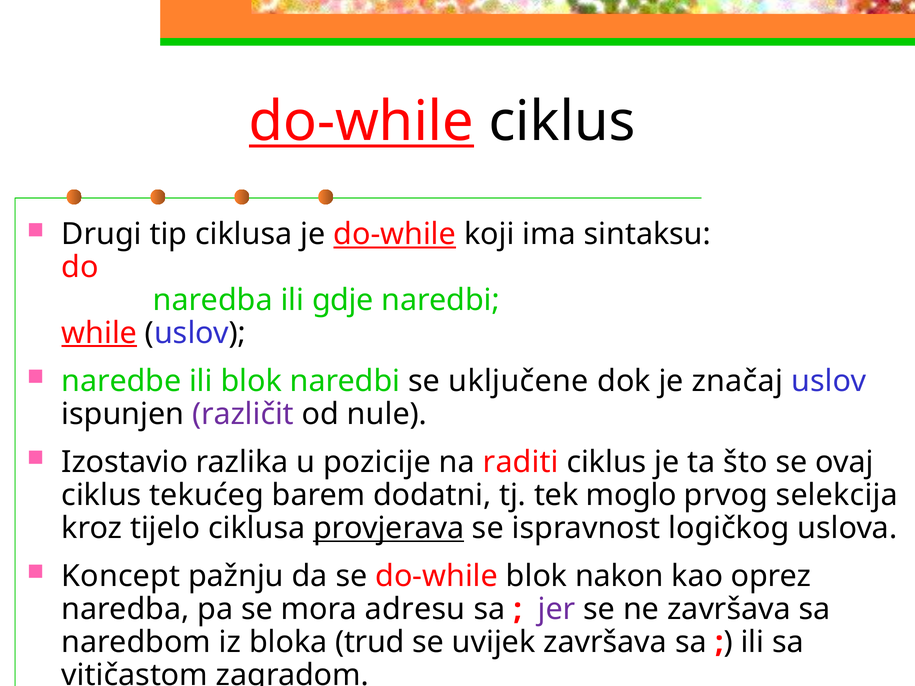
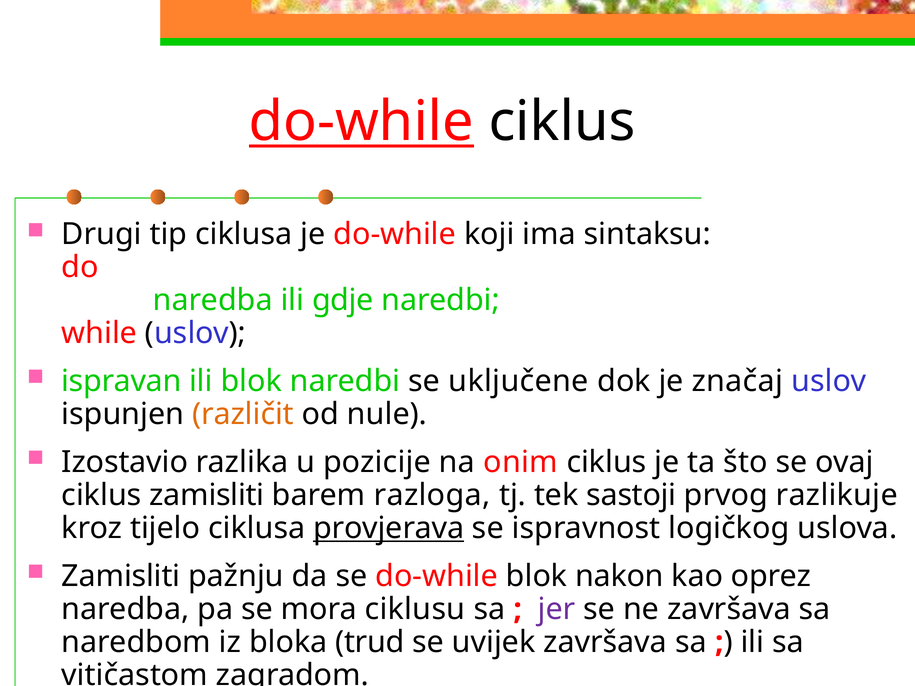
do-while underline: present -> none (395, 234)
while underline: present -> none (99, 333)
naredbe: naredbe -> ispravan (121, 381)
različit colour: purple -> orange (243, 414)
raditi: raditi -> onim (521, 462)
ciklus tekućeg: tekućeg -> zamisliti (207, 495)
dodatni: dodatni -> razloga (432, 495)
moglo: moglo -> sastoji (631, 495)
selekcija: selekcija -> razlikuje (837, 495)
Koncept: Koncept -> Zamisliti (121, 576)
adresu: adresu -> ciklusu (415, 609)
